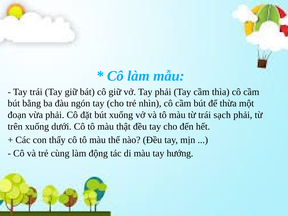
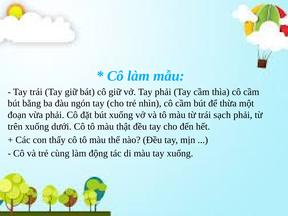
tay hướng: hướng -> xuống (180, 153)
